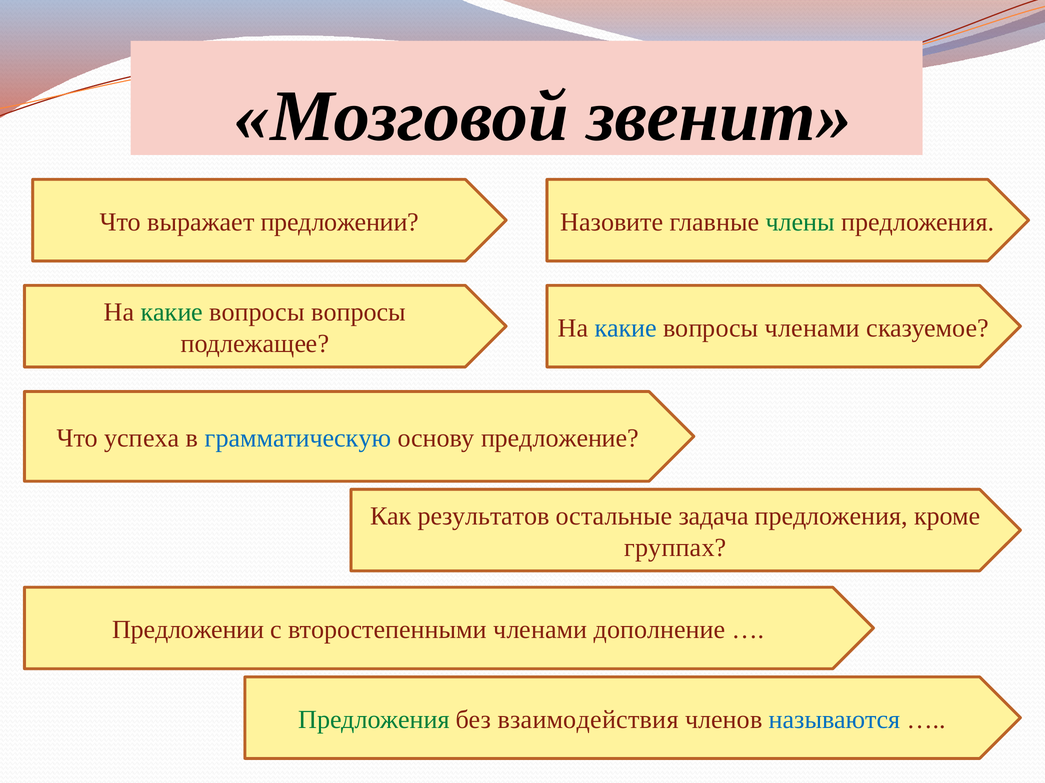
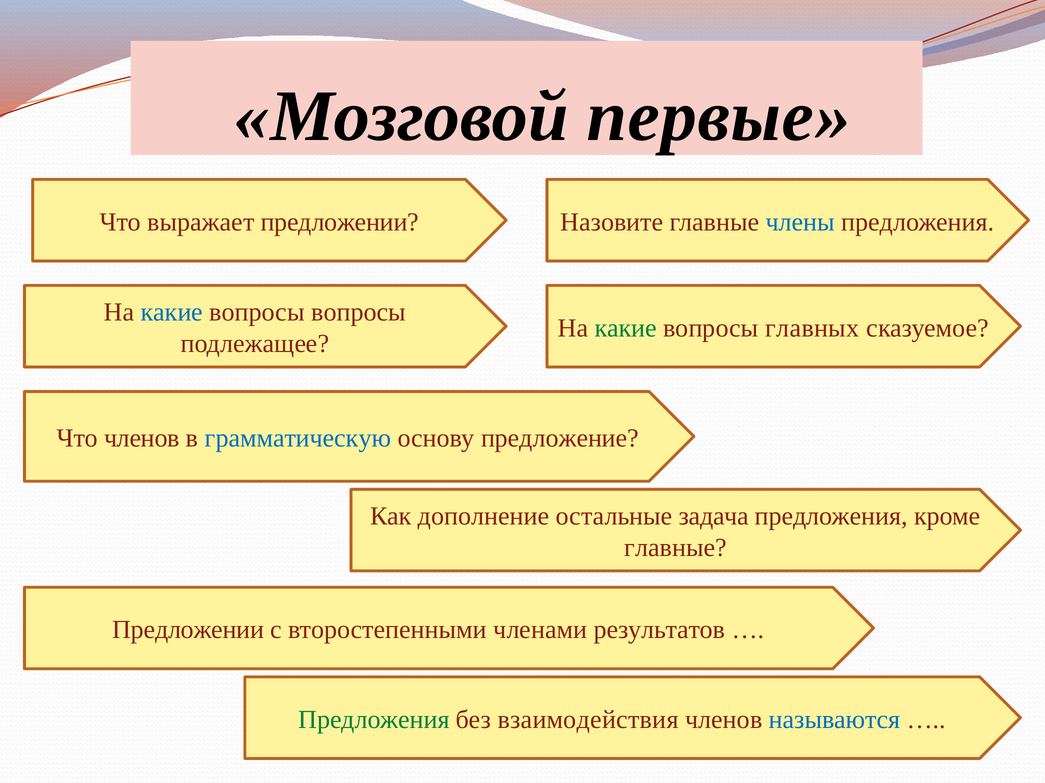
звенит: звенит -> первые (719, 117)
члены colour: green -> blue (800, 222)
какие colour: green -> blue (172, 313)
какие colour: blue -> green (626, 328)
вопросы членами: членами -> главных (812, 328)
Что успеха: успеха -> членов (142, 439)
результатов: результатов -> дополнение (484, 517)
группах: группах -> главные (676, 548)
дополнение: дополнение -> результатов (660, 630)
